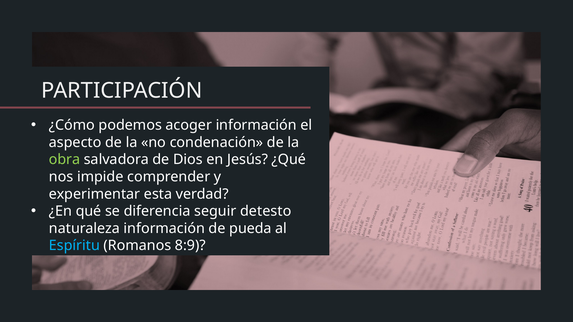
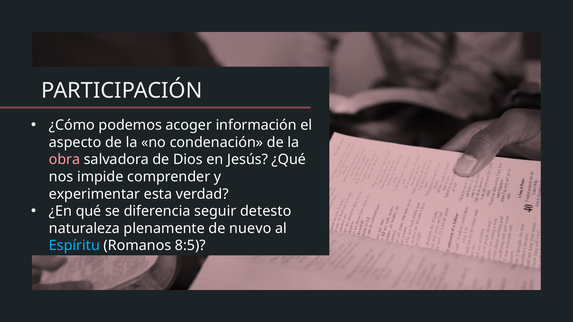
obra colour: light green -> pink (65, 160)
naturaleza información: información -> plenamente (164, 229)
pueda: pueda -> nuevo (250, 229)
8:9: 8:9 -> 8:5 (190, 246)
